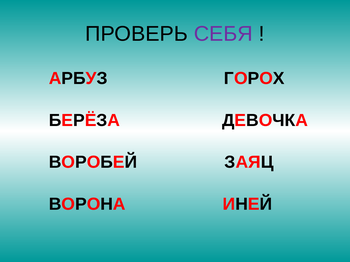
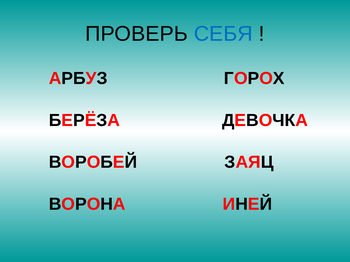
СЕБЯ colour: purple -> blue (223, 34)
